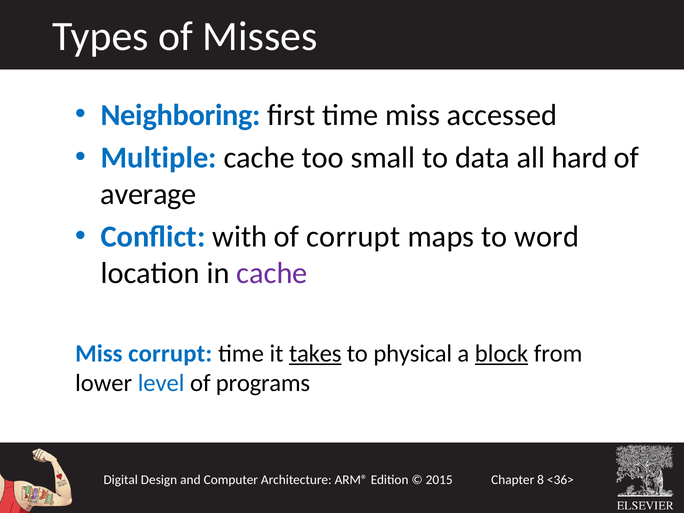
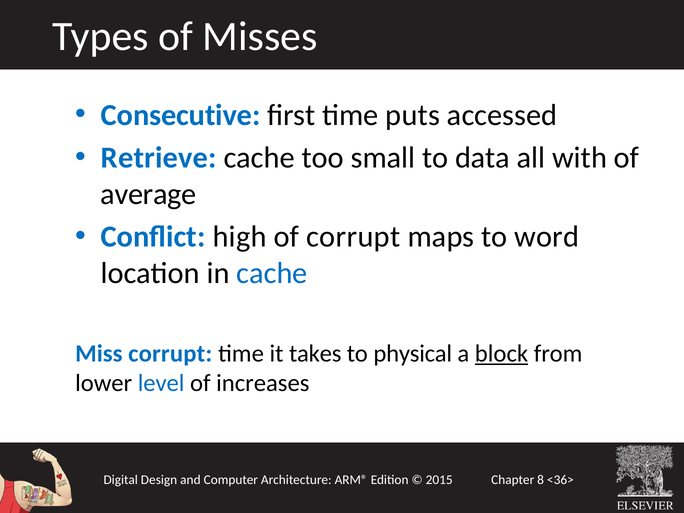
Neighboring: Neighboring -> Consecutive (181, 115)
time miss: miss -> puts (413, 115)
Multiple: Multiple -> Retrieve (159, 158)
hard: hard -> with (580, 158)
with: with -> high (240, 237)
cache colour: purple -> blue (272, 273)
takes underline: present -> none (315, 354)
programs: programs -> increases (263, 383)
